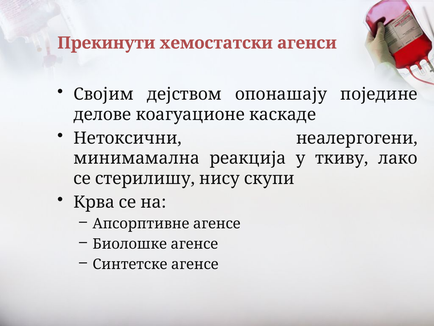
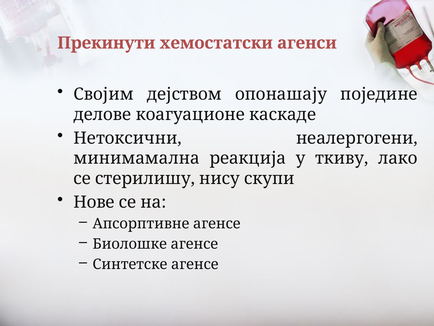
Крвa: Крвa -> Нове (94, 202)
